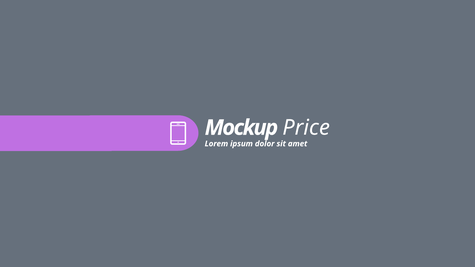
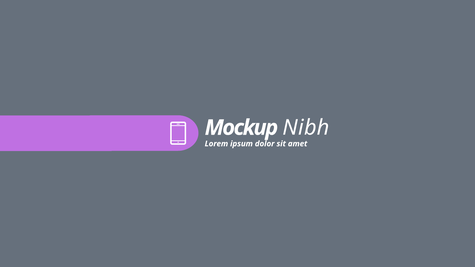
Price: Price -> Nibh (306, 128)
